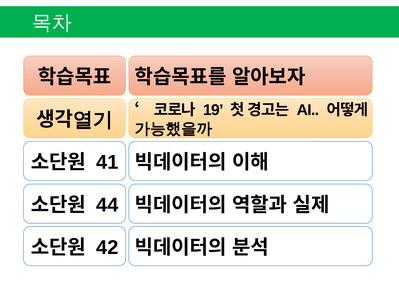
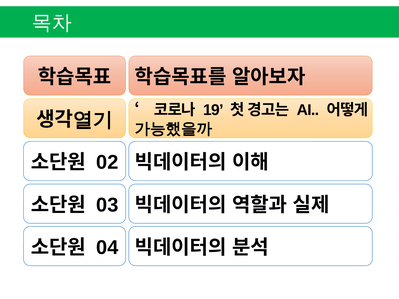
41: 41 -> 02 (107, 162)
44: 44 -> 03 (107, 205)
42: 42 -> 04 (107, 248)
